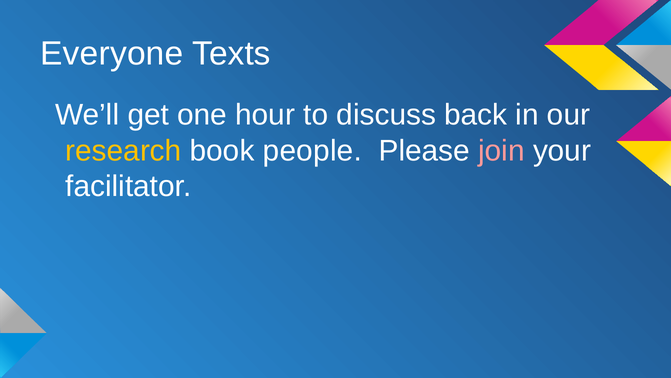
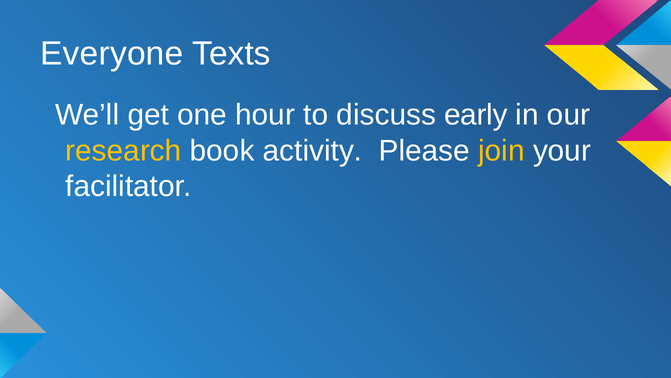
back: back -> early (476, 115)
people: people -> activity (312, 151)
join colour: pink -> yellow (501, 151)
